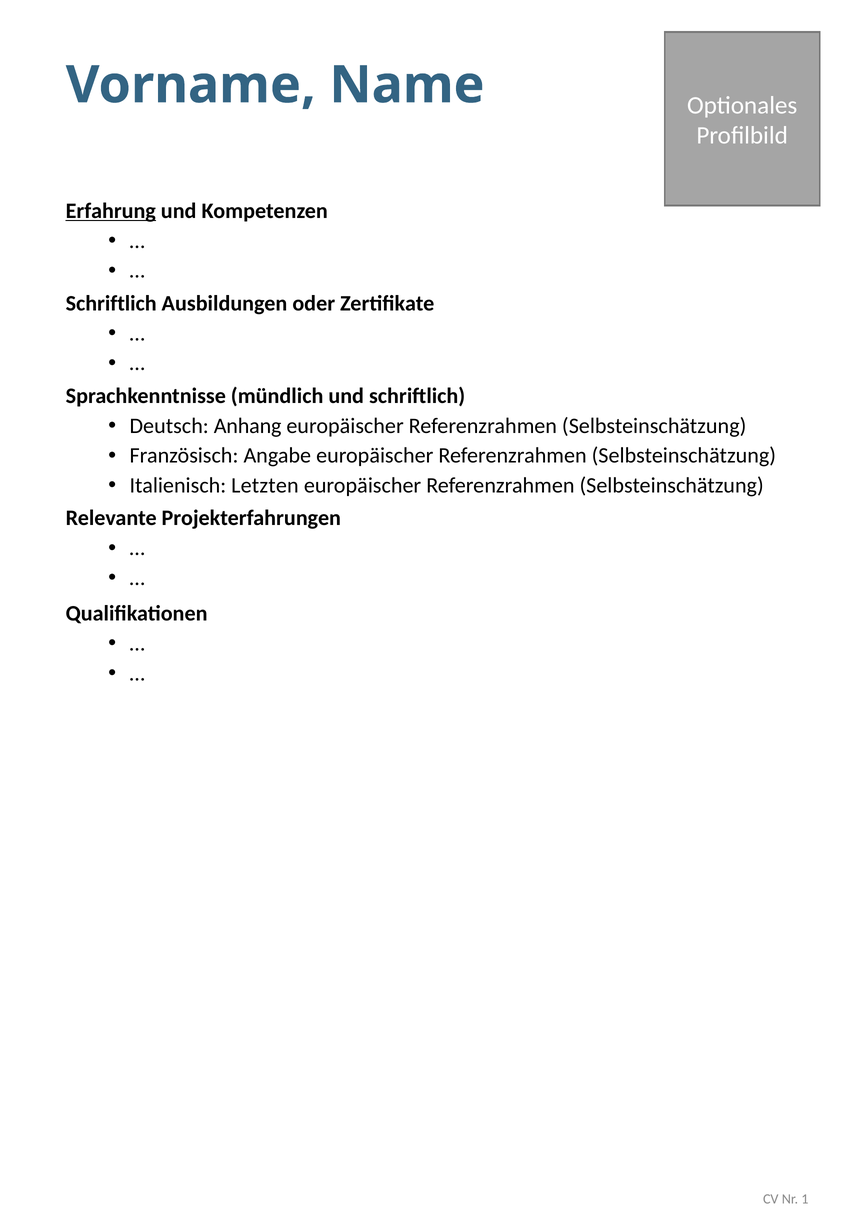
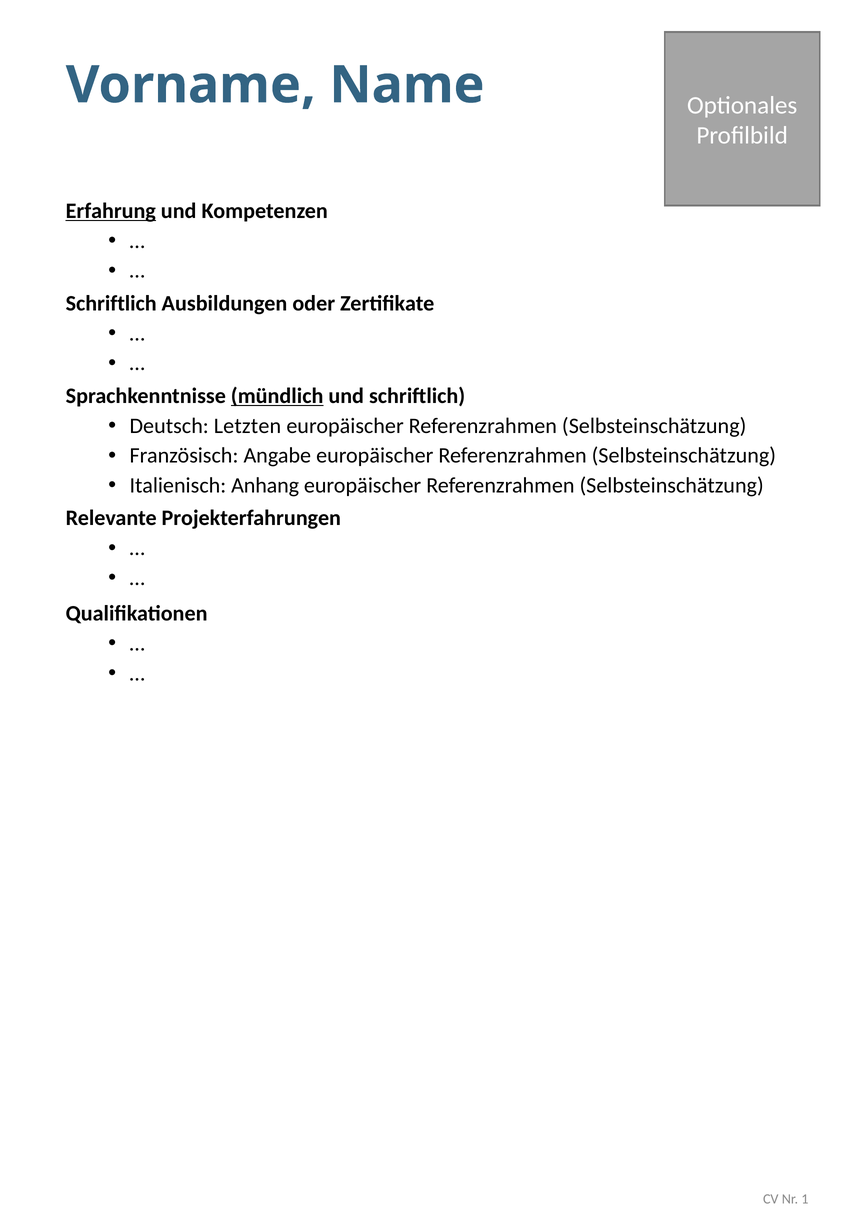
mündlich underline: none -> present (277, 396)
Anhang: Anhang -> Letzten (247, 426)
Letzten: Letzten -> Anhang (265, 486)
